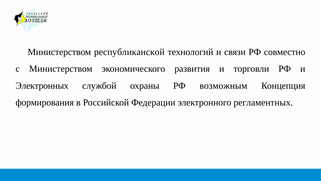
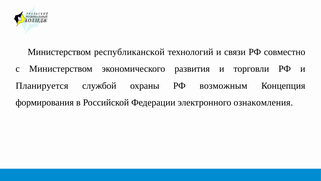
Электронных: Электронных -> Планируется (42, 86)
регламентных: регламентных -> ознакомления (263, 102)
